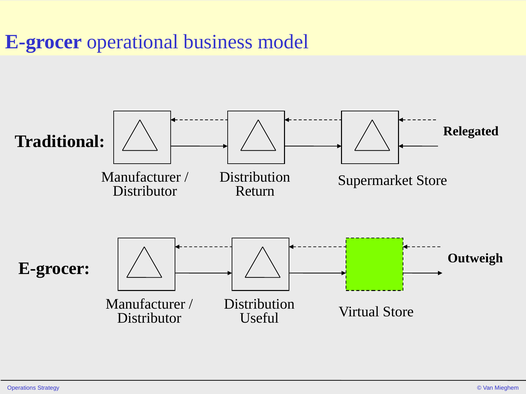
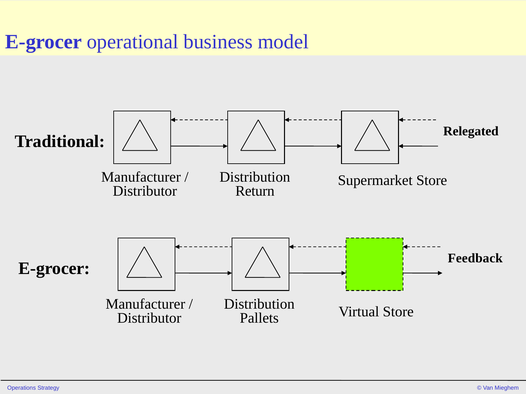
Outweigh: Outweigh -> Feedback (475, 258)
Useful: Useful -> Pallets (259, 318)
